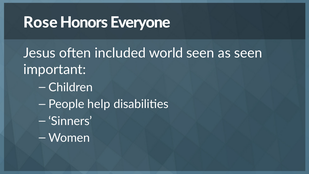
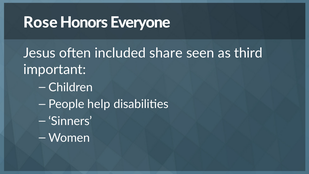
world: world -> share (166, 53)
as seen: seen -> third (248, 53)
